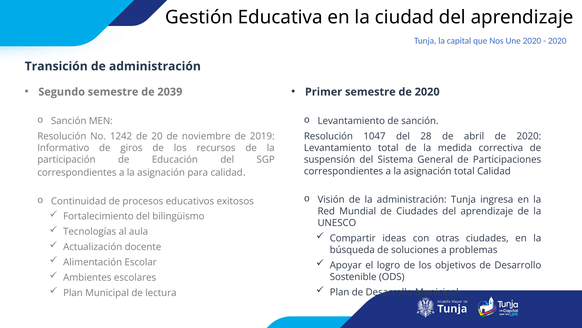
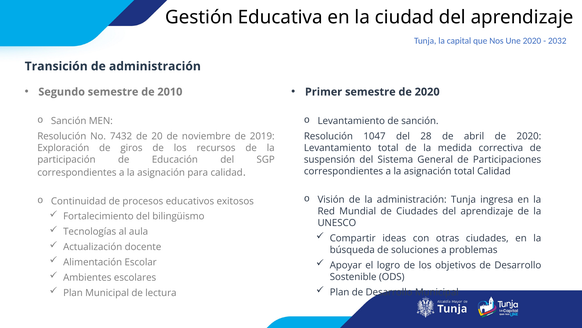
2020: 2020 -> 2032 (557, 41)
2039: 2039 -> 2010 (170, 92)
1242: 1242 -> 7432 (121, 136)
Informativo: Informativo -> Exploración (63, 148)
